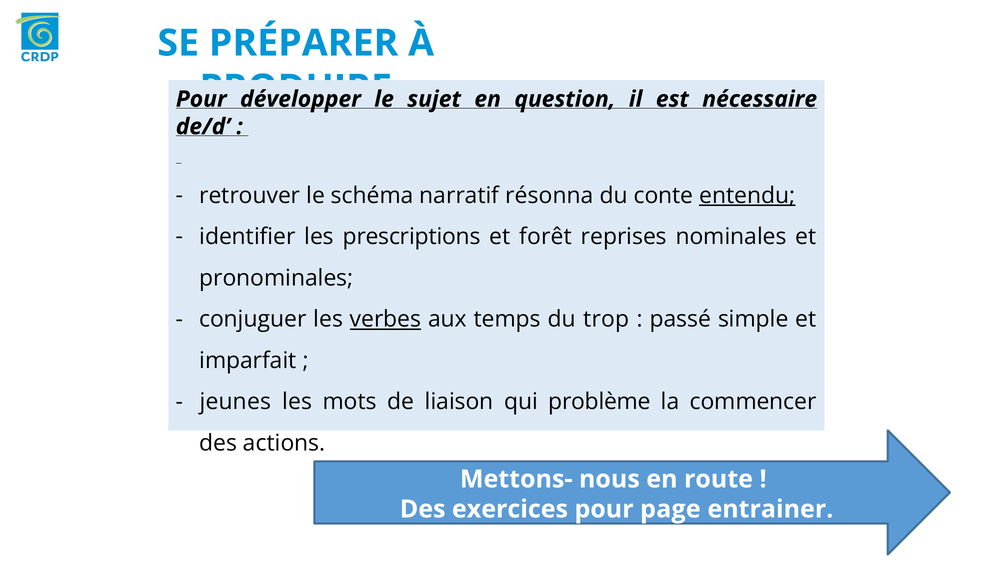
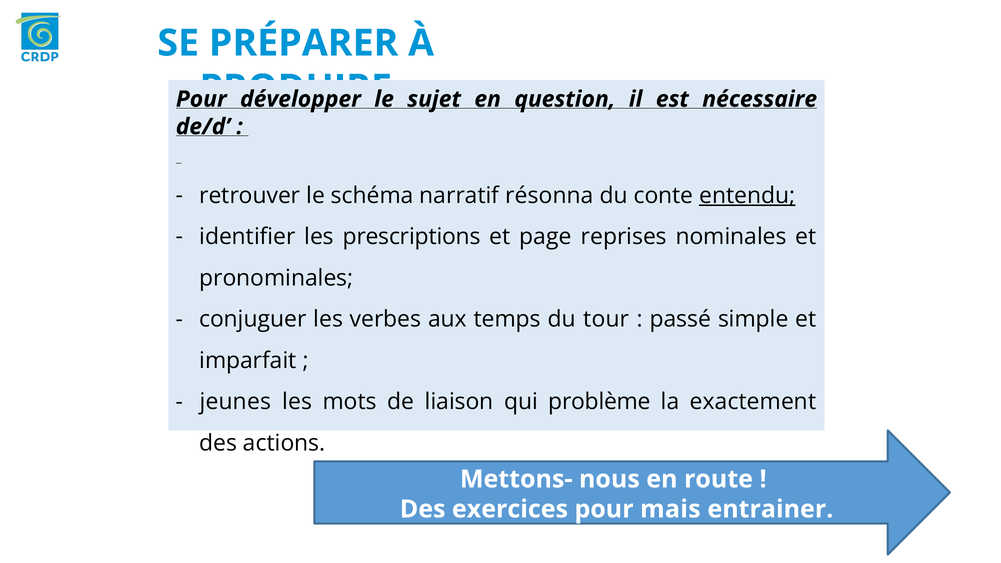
forêt: forêt -> page (545, 237)
verbes underline: present -> none (385, 319)
trop: trop -> tour (606, 319)
commencer: commencer -> exactement (753, 402)
page: page -> mais (670, 509)
